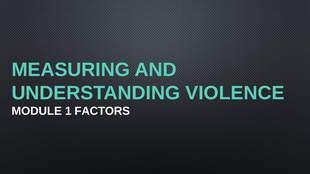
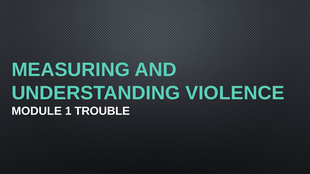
FACTORS: FACTORS -> TROUBLE (102, 111)
